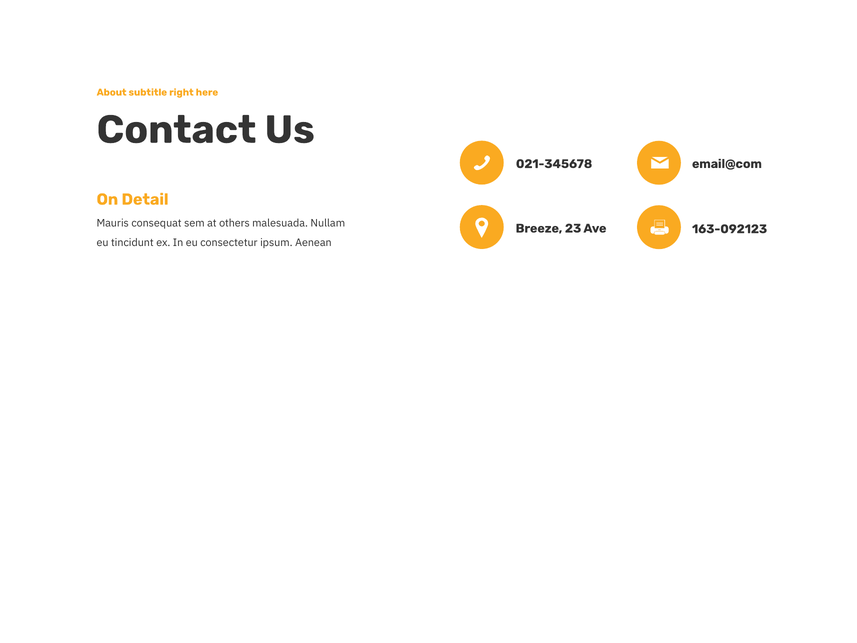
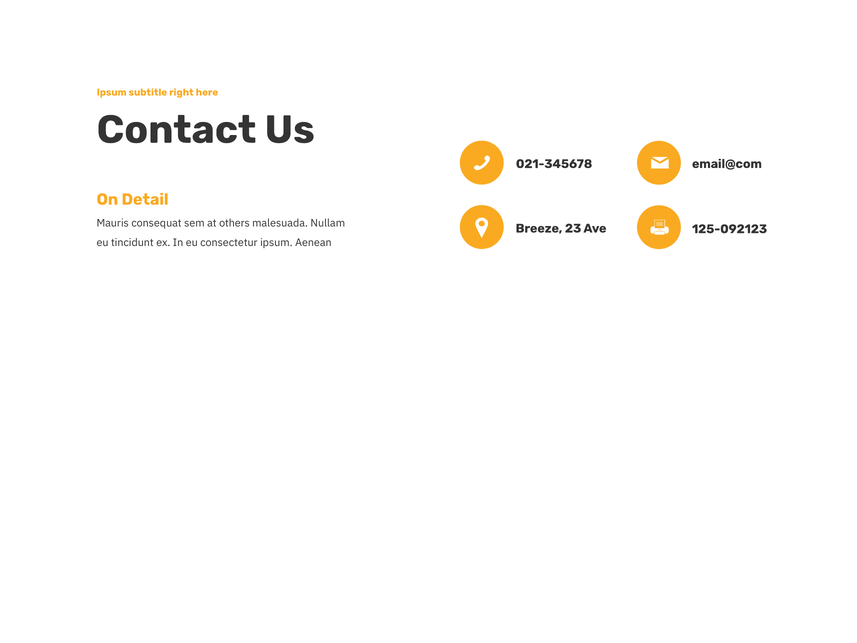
About: About -> Ipsum (112, 92)
163-092123: 163-092123 -> 125-092123 (730, 229)
